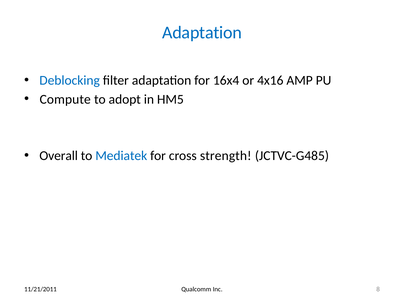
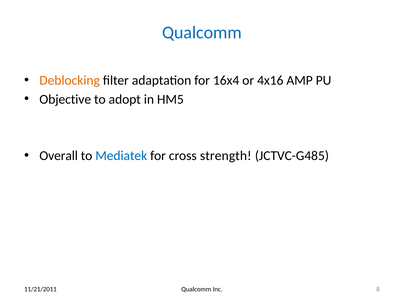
Adaptation: Adaptation -> Qualcomm (202, 33)
Deblocking colour: blue -> orange (70, 80)
Compute: Compute -> Objective (65, 99)
